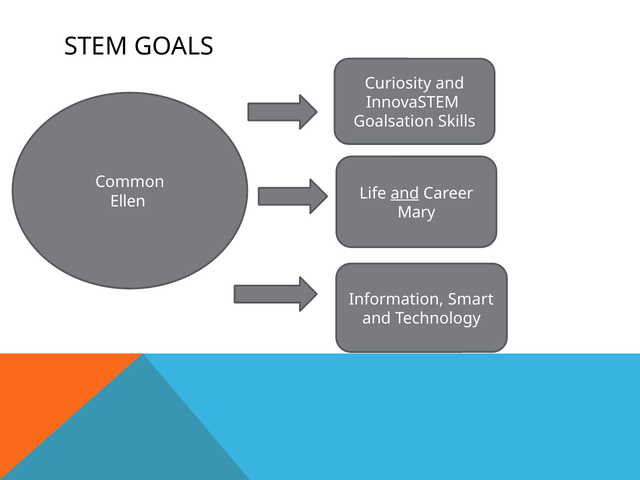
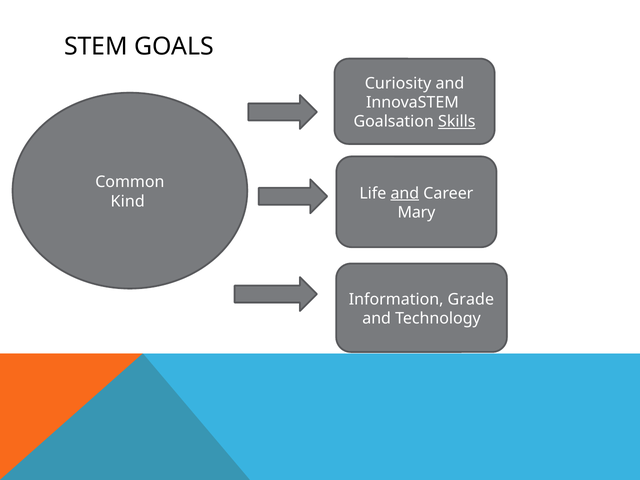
Skills underline: none -> present (457, 122)
Ellen: Ellen -> Kind (128, 201)
Smart: Smart -> Grade (471, 299)
